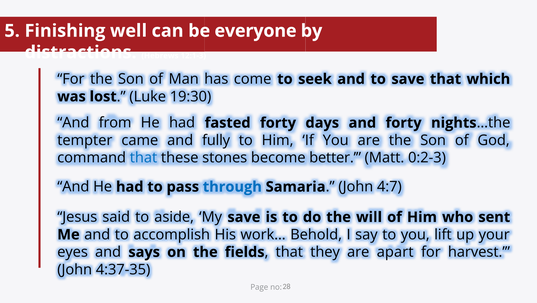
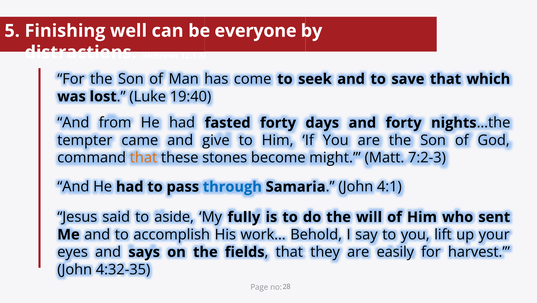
19:30: 19:30 -> 19:40 (191, 97)
fully: fully -> give (216, 140)
that colour: blue -> orange (143, 158)
better: better -> might (335, 158)
0:2-3: 0:2-3 -> 7:2-3 (427, 158)
4:7: 4:7 -> 4:1 (389, 187)
My save: save -> fully (244, 217)
apart: apart -> easily (395, 252)
4:37-35: 4:37-35 -> 4:32-35 (123, 269)
